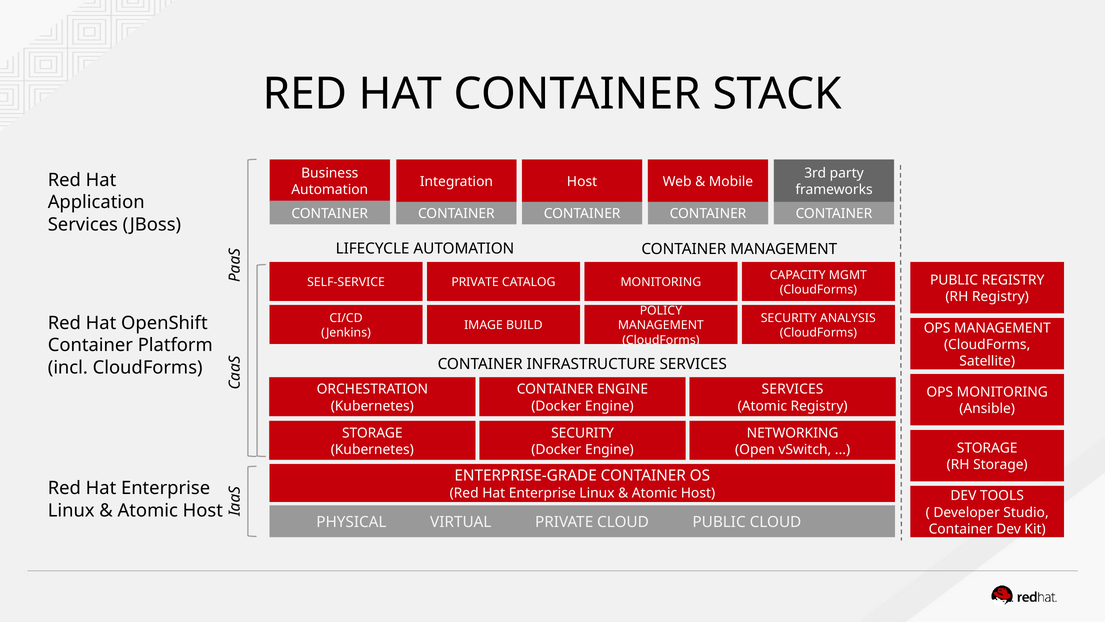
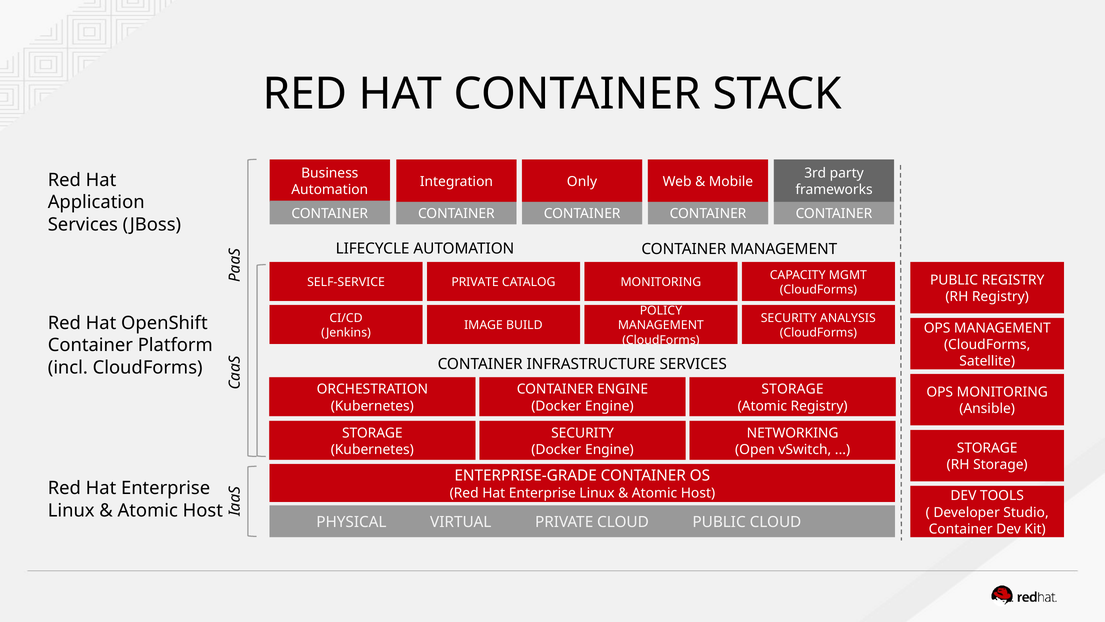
Host: Host -> Only (582, 181)
SERVICES: SERVICES -> STORAGE (793, 389)
